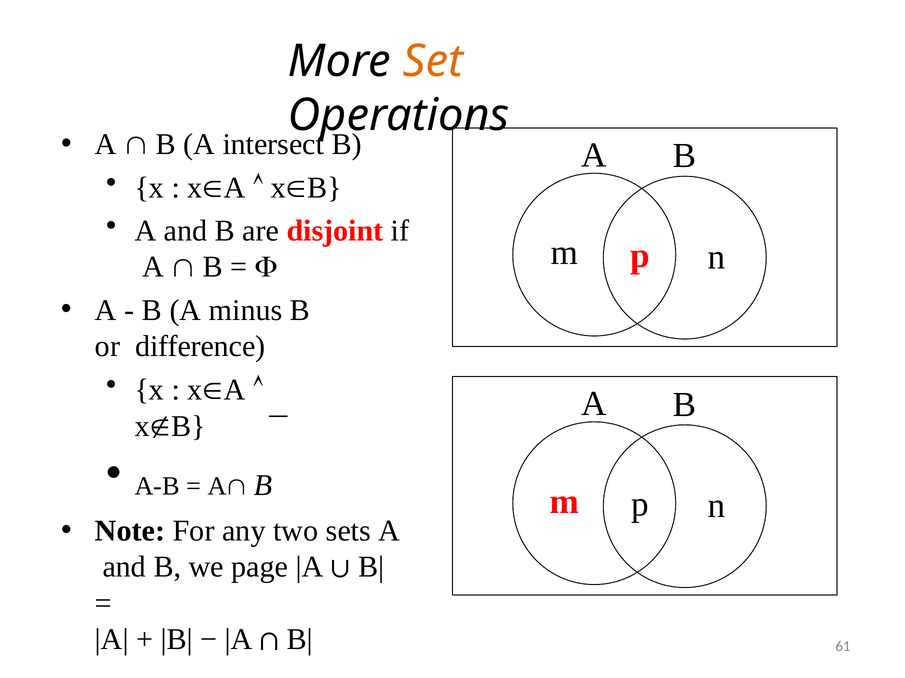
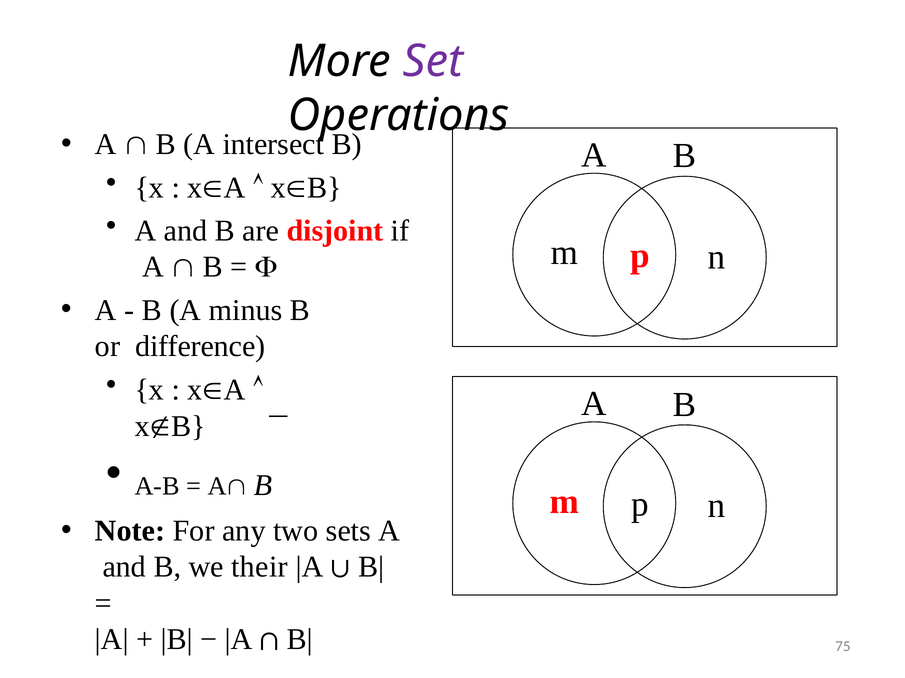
Set colour: orange -> purple (433, 61)
page: page -> their (260, 568)
61: 61 -> 75 (843, 647)
